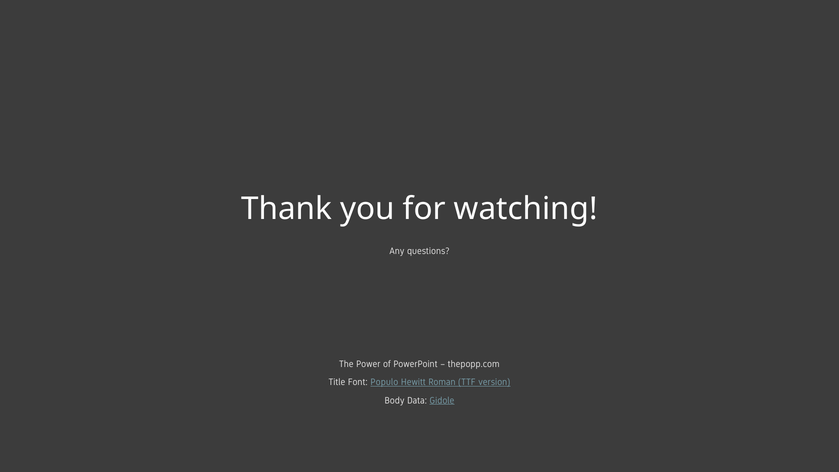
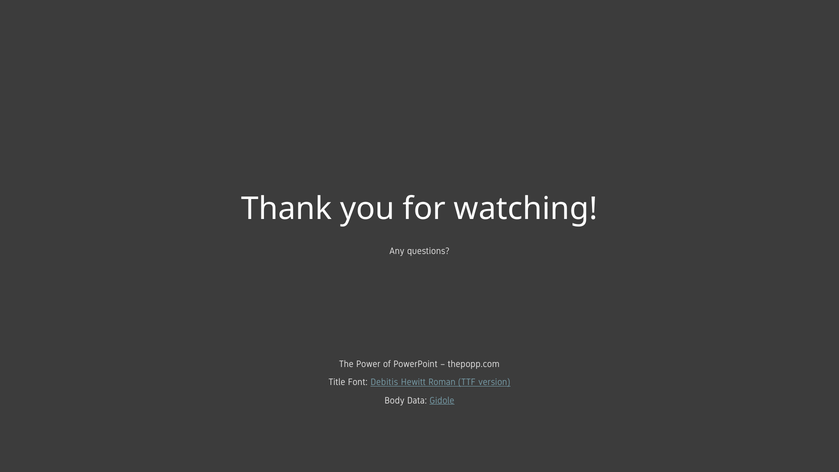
Populo: Populo -> Debitis (384, 382)
